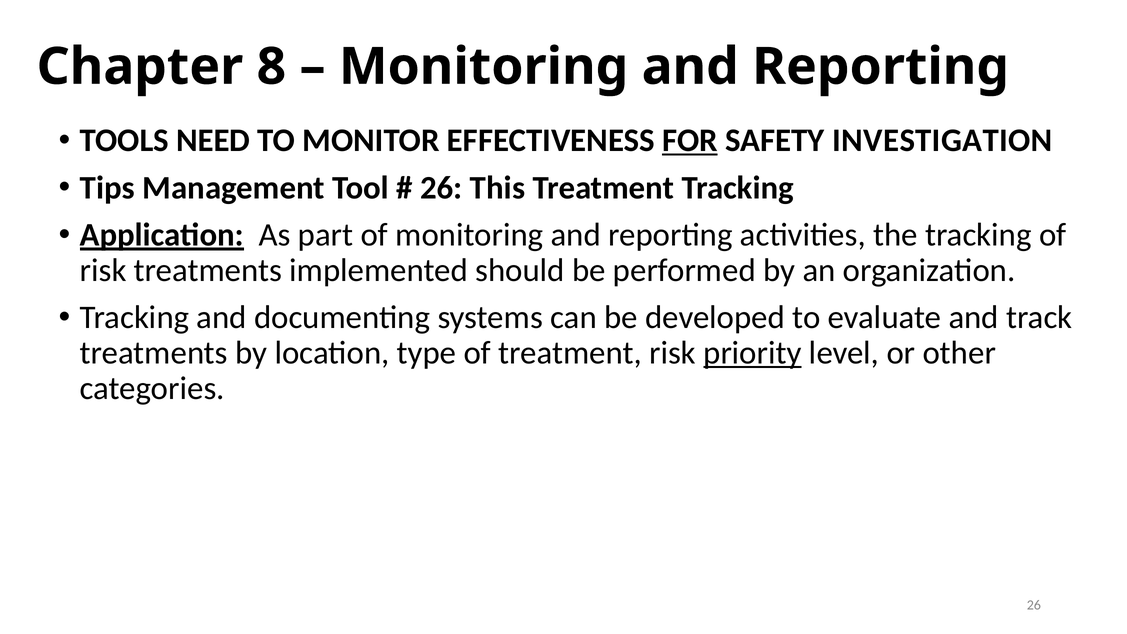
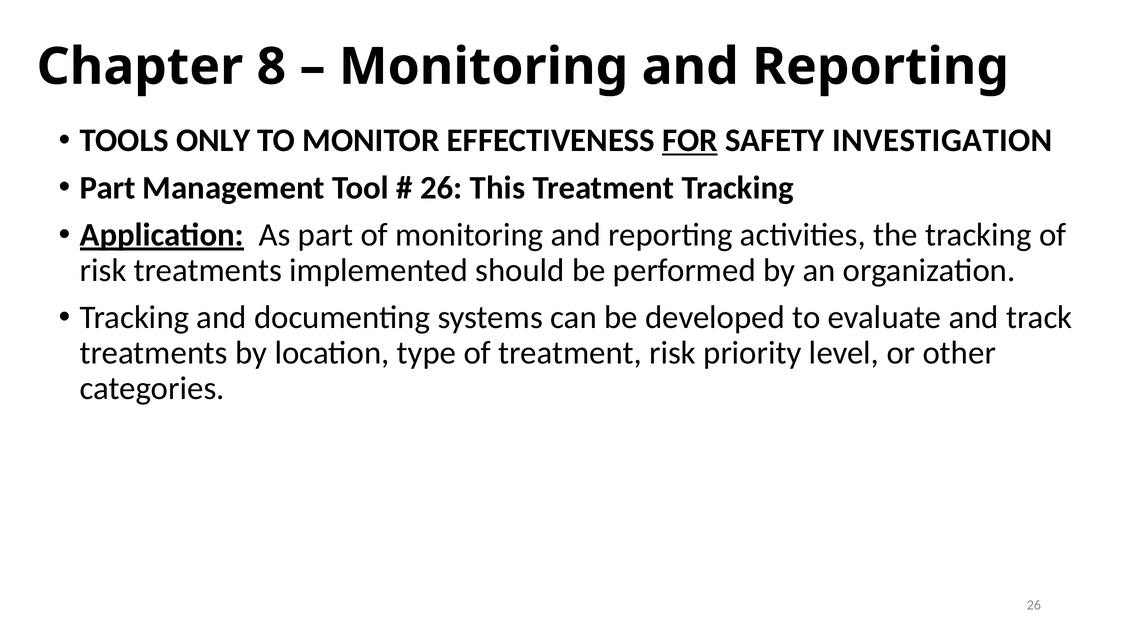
NEED: NEED -> ONLY (213, 141)
Tips: Tips -> Part (108, 188)
priority underline: present -> none (752, 353)
